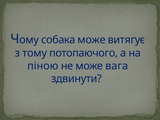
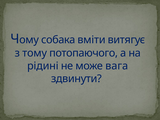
собака може: може -> вміти (92, 40)
піною: піною -> рідині (43, 66)
